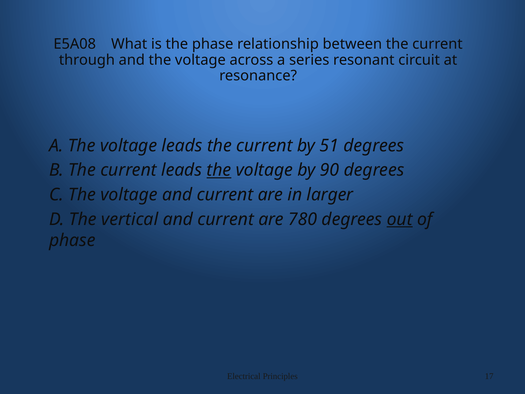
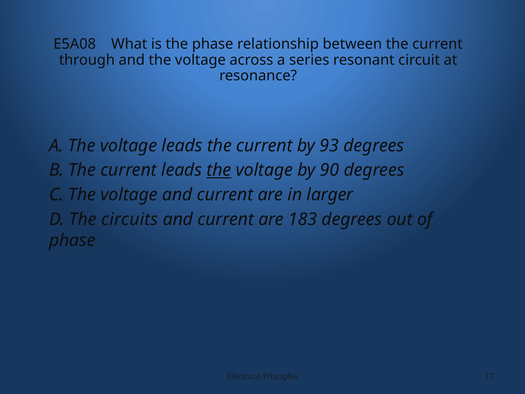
51: 51 -> 93 (329, 146)
vertical: vertical -> circuits (130, 219)
780: 780 -> 183 (303, 219)
out underline: present -> none (400, 219)
